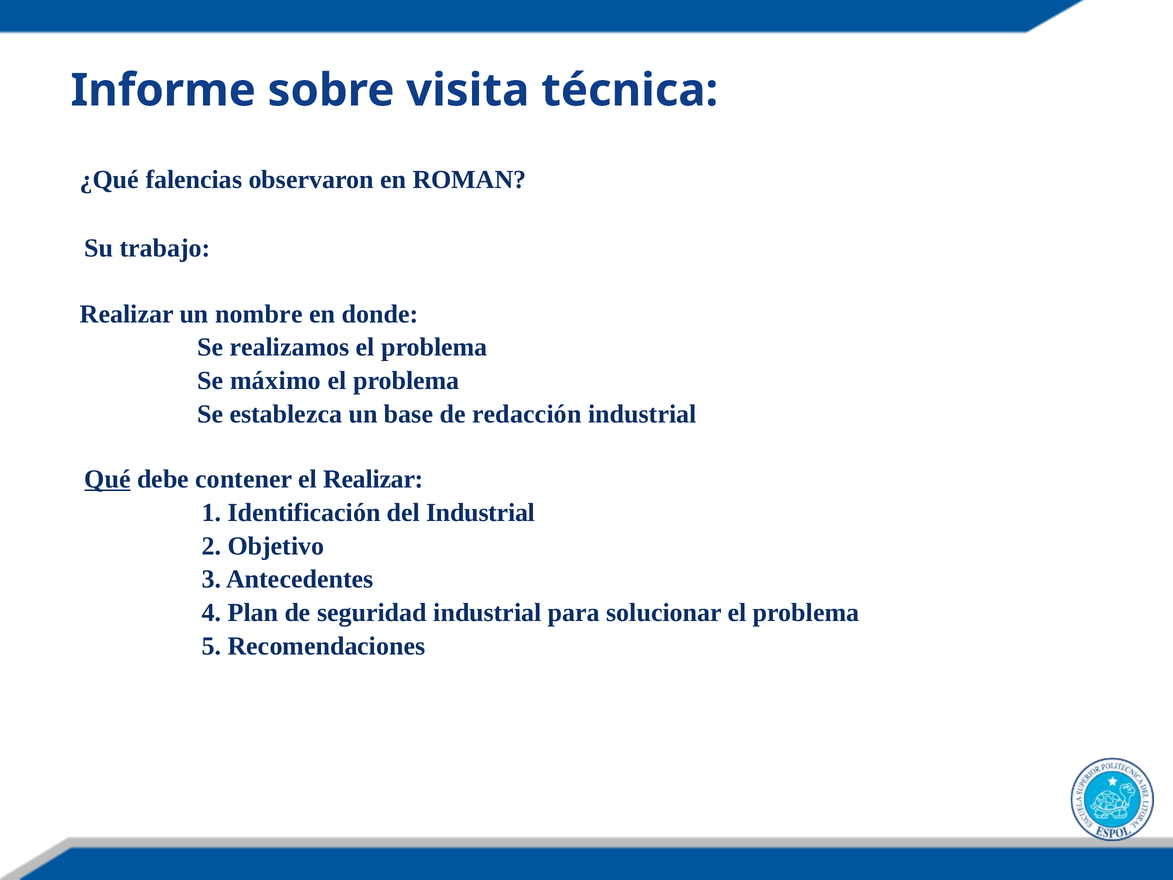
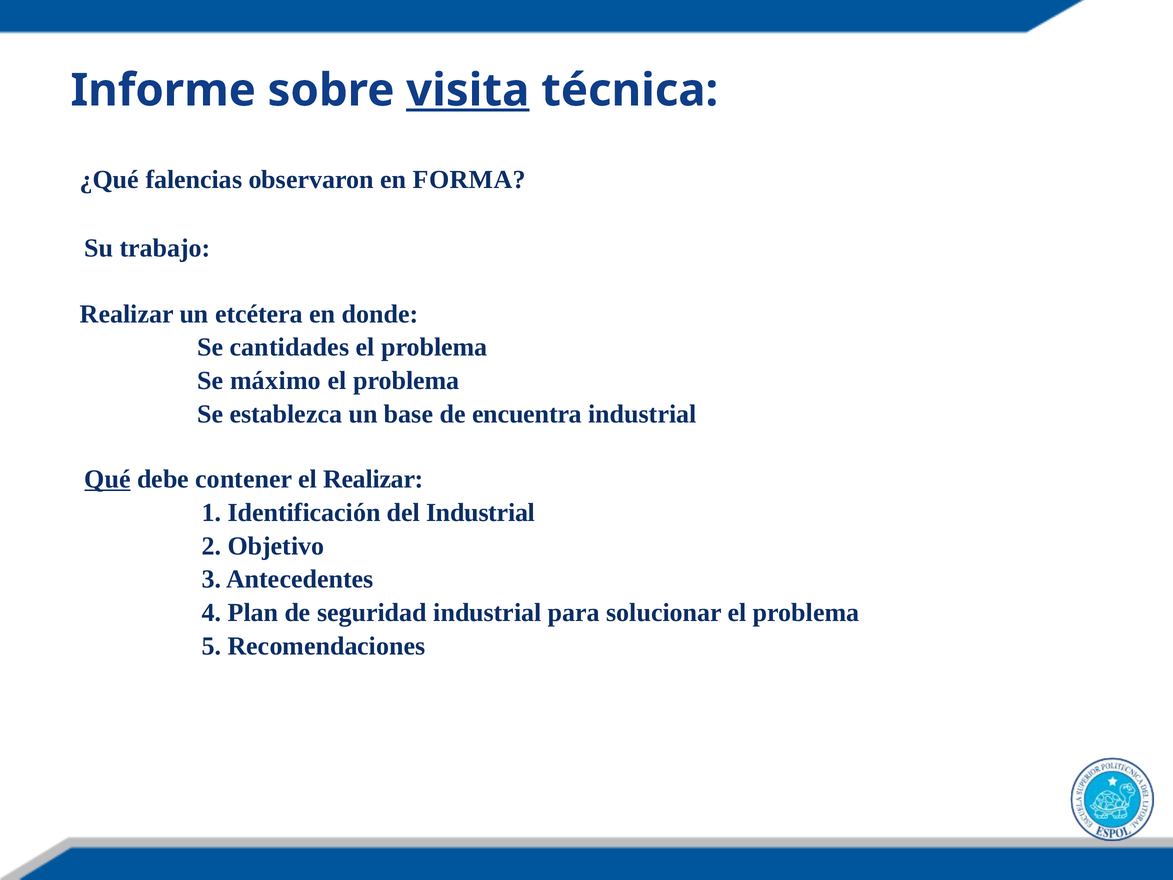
visita underline: none -> present (468, 90)
ROMAN: ROMAN -> FORMA (469, 179)
nombre: nombre -> etcétera (259, 314)
realizamos: realizamos -> cantidades (289, 347)
redacción: redacción -> encuentra (527, 414)
